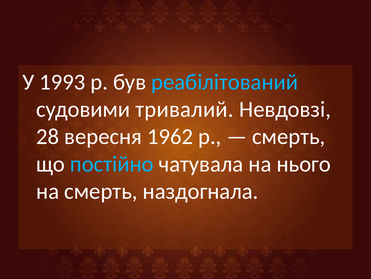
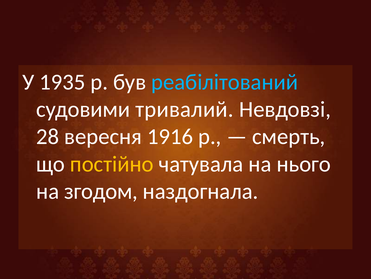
1993: 1993 -> 1935 (62, 82)
1962: 1962 -> 1916 (170, 136)
постійно colour: light blue -> yellow (112, 164)
на смерть: смерть -> згодом (101, 191)
